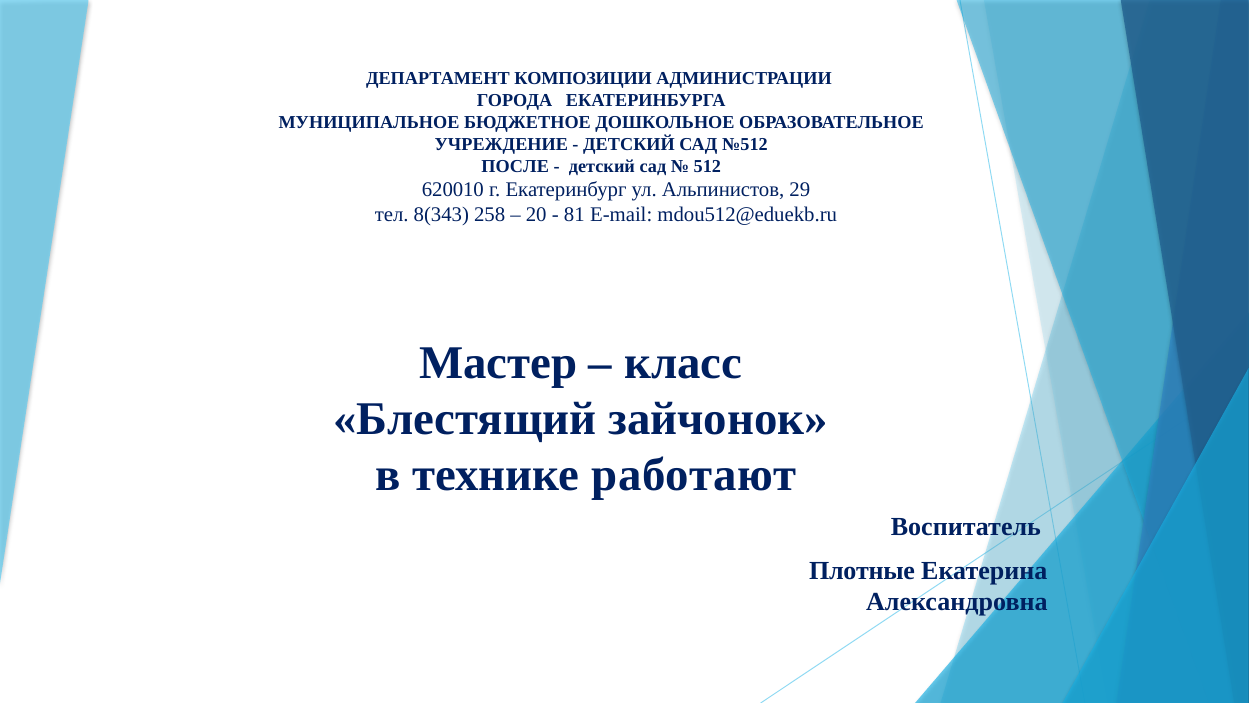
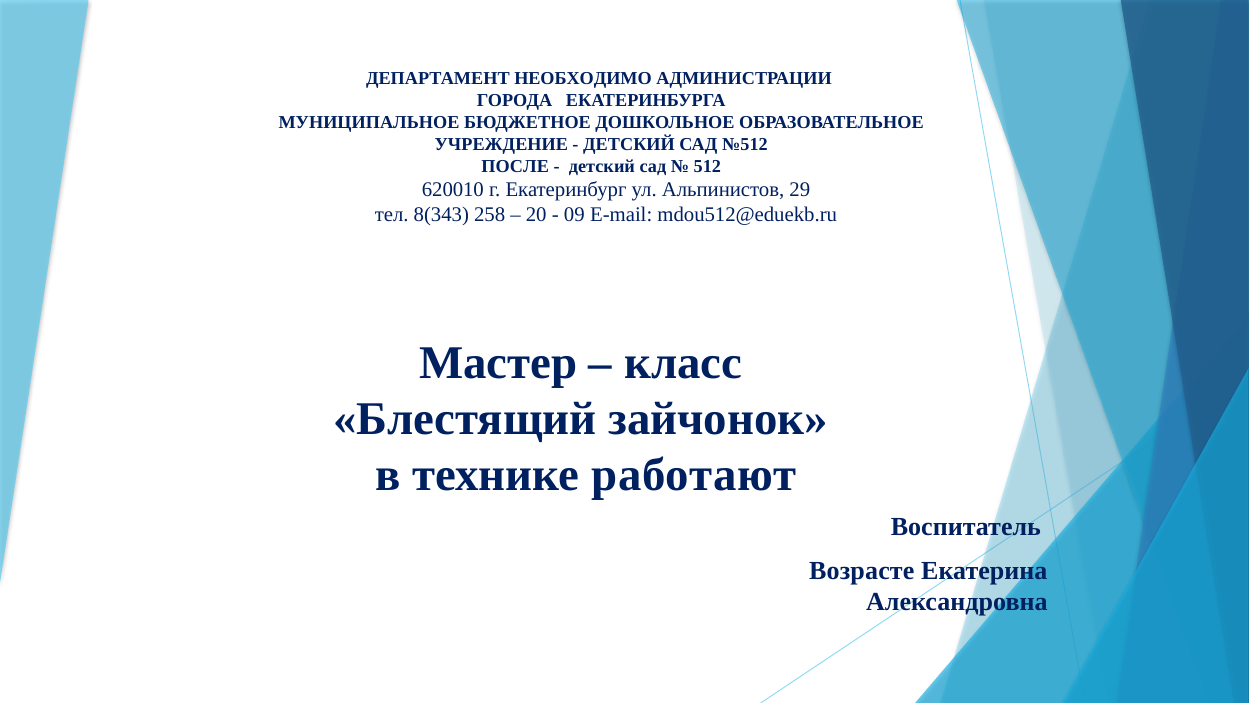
КОМПОЗИЦИИ: КОМПОЗИЦИИ -> НЕОБХОДИМО (583, 79)
81: 81 -> 09 (574, 215)
Плотные: Плотные -> Возрасте (862, 571)
